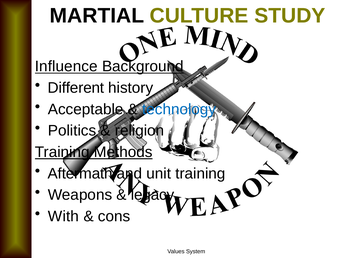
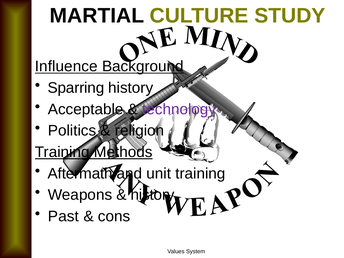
Different: Different -> Sparring (76, 88)
technology colour: blue -> purple (179, 109)
legacy: legacy -> history (153, 195)
With: With -> Past (63, 216)
